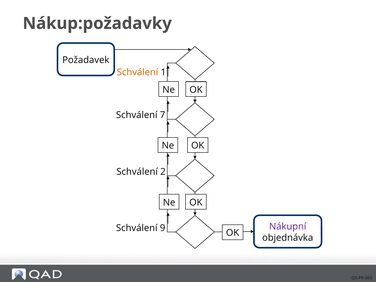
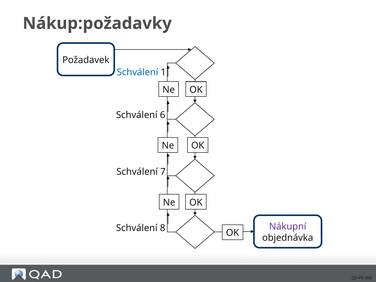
Schválení colour: orange -> blue (138, 72)
7: 7 -> 6 (163, 115)
2: 2 -> 7 (163, 172)
9: 9 -> 8 (163, 228)
